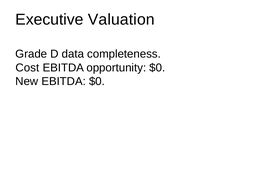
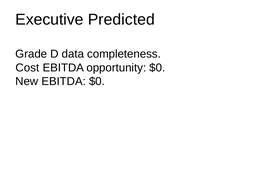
Valuation: Valuation -> Predicted (121, 20)
